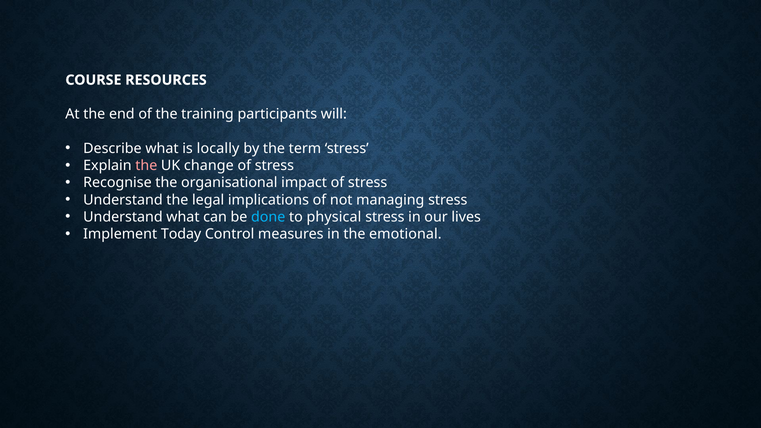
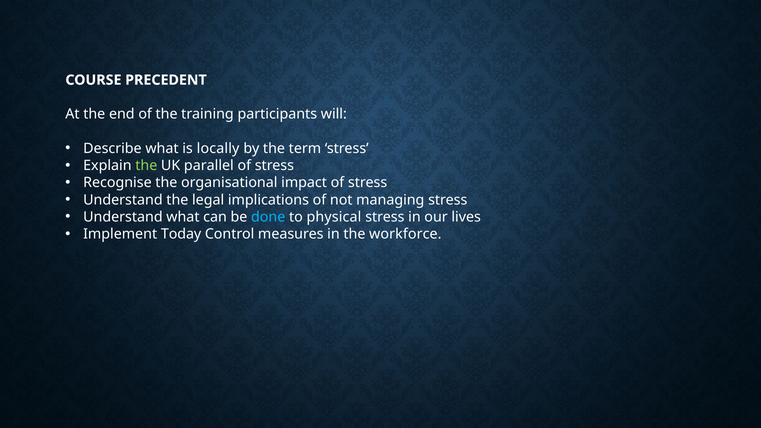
RESOURCES: RESOURCES -> PRECEDENT (166, 80)
the colour: pink -> light green (146, 166)
change: change -> parallel (209, 166)
emotional: emotional -> workforce (405, 234)
